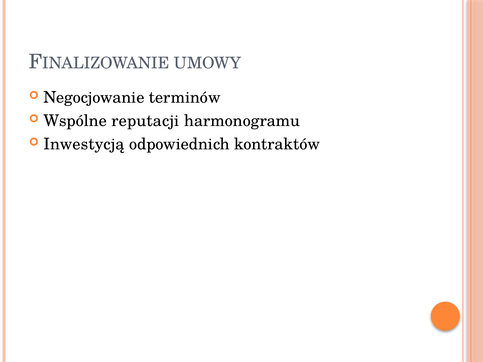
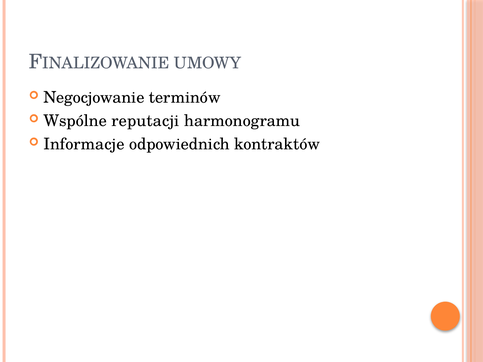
Inwestycją: Inwestycją -> Informacje (84, 144)
